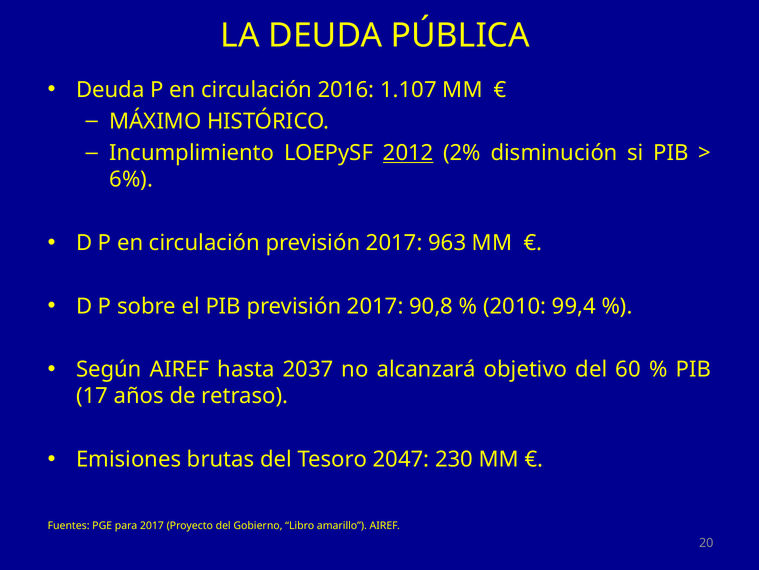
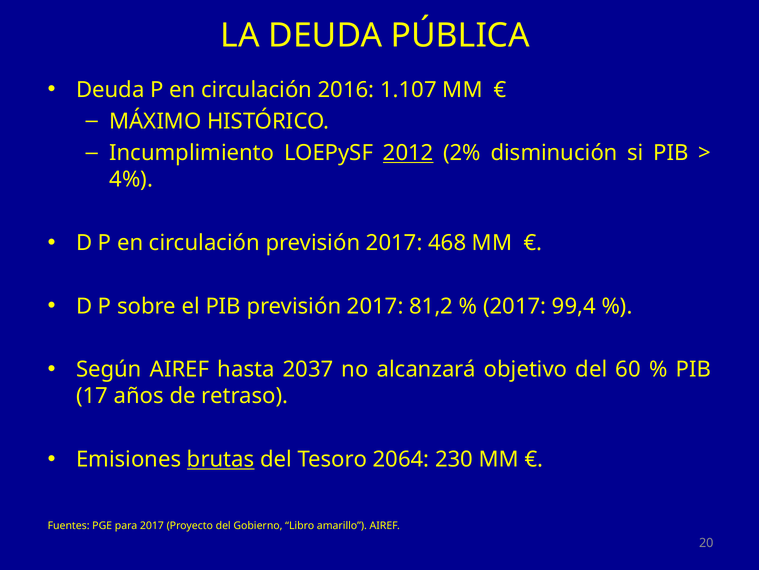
6%: 6% -> 4% (131, 179)
963: 963 -> 468 (447, 243)
90,8: 90,8 -> 81,2 (431, 306)
2010: 2010 -> 2017 (515, 306)
brutas underline: none -> present (221, 459)
2047: 2047 -> 2064 (401, 459)
